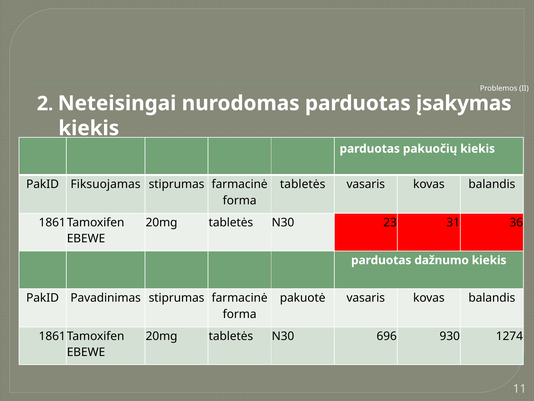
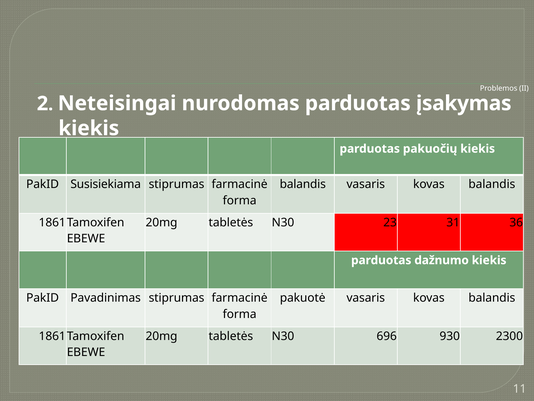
Fiksuojamas: Fiksuojamas -> Susisiekiama (106, 184)
tabletės: tabletės -> balandis (303, 184)
1274: 1274 -> 2300 (509, 336)
